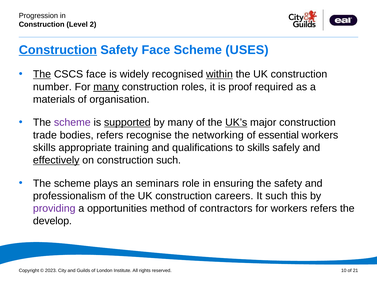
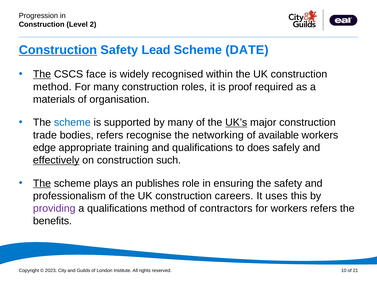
Safety Face: Face -> Lead (156, 50)
USES: USES -> DATE (247, 50)
within underline: present -> none (219, 74)
number: number -> method (52, 87)
many underline: present -> none (106, 87)
scheme colour: purple -> blue (72, 122)
supported underline: present -> none (127, 122)
essential: essential -> available (279, 135)
skills: skills -> edge (44, 148)
to skills: skills -> does (258, 148)
The underline: none -> present (42, 183)
seminars: seminars -> publishes (157, 183)
It such: such -> uses (277, 196)
a opportunities: opportunities -> qualifications (117, 208)
develop: develop -> benefits (52, 221)
